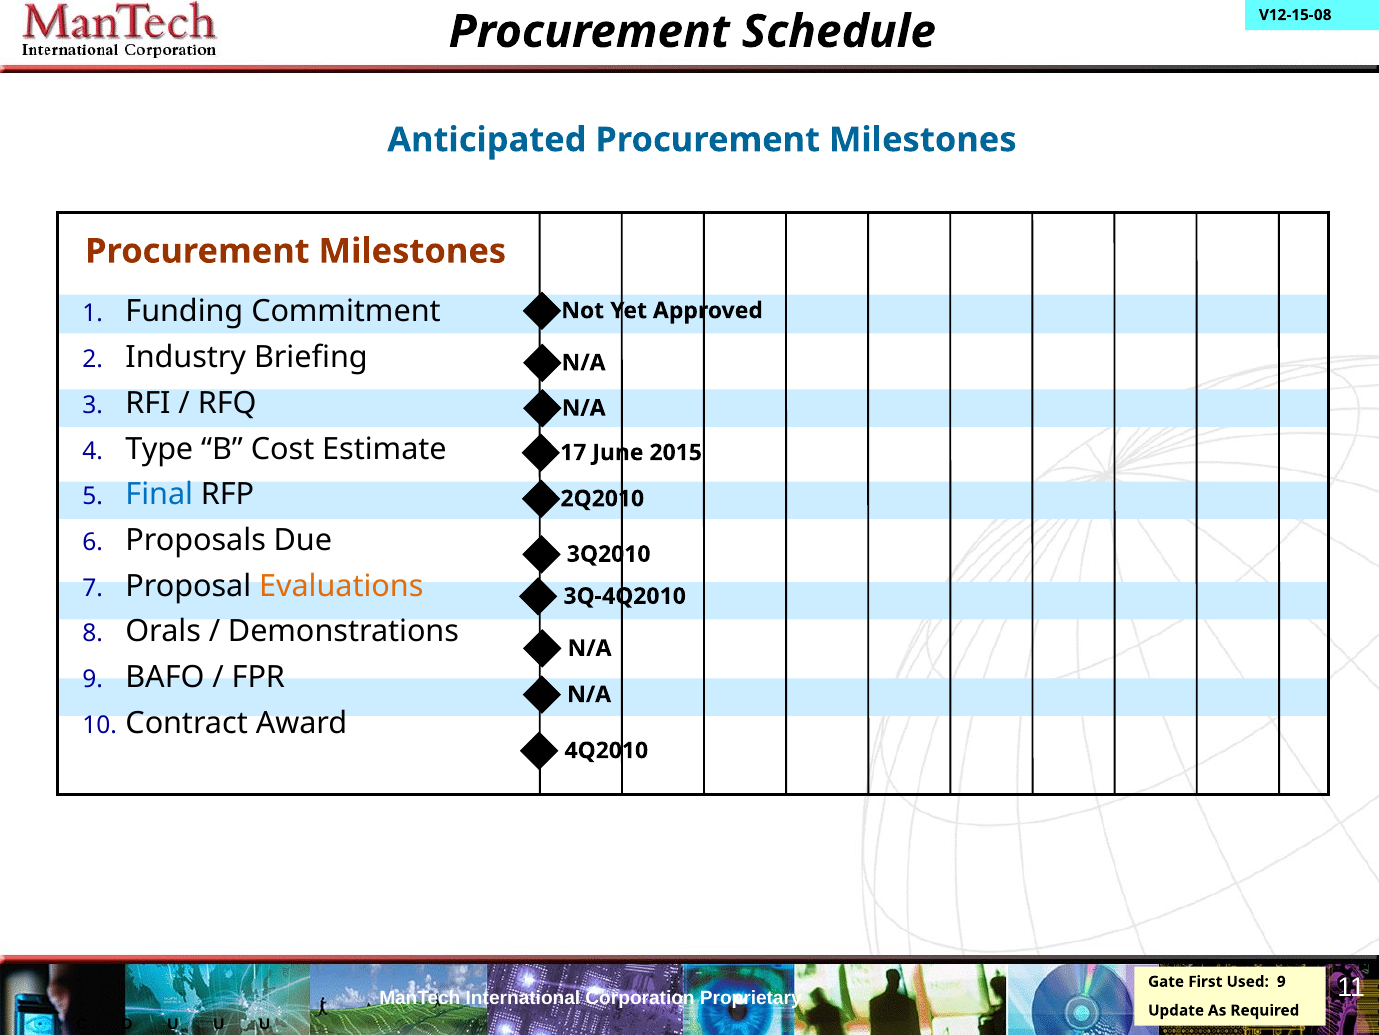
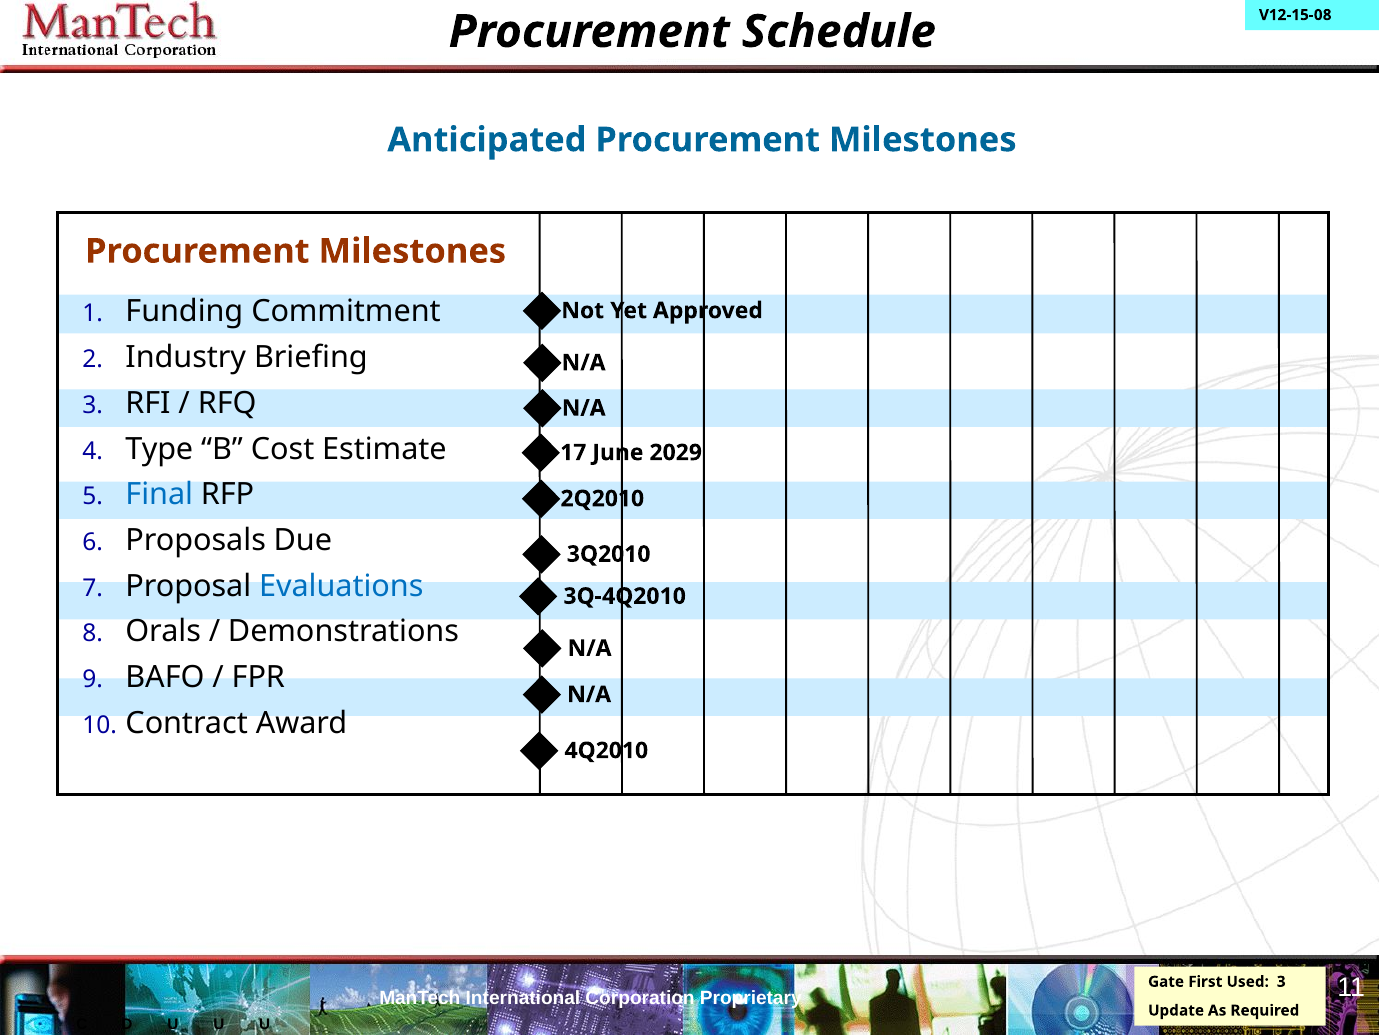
2015: 2015 -> 2029 (676, 452)
Evaluations colour: orange -> blue (341, 586)
Used 9: 9 -> 3 (1281, 981)
